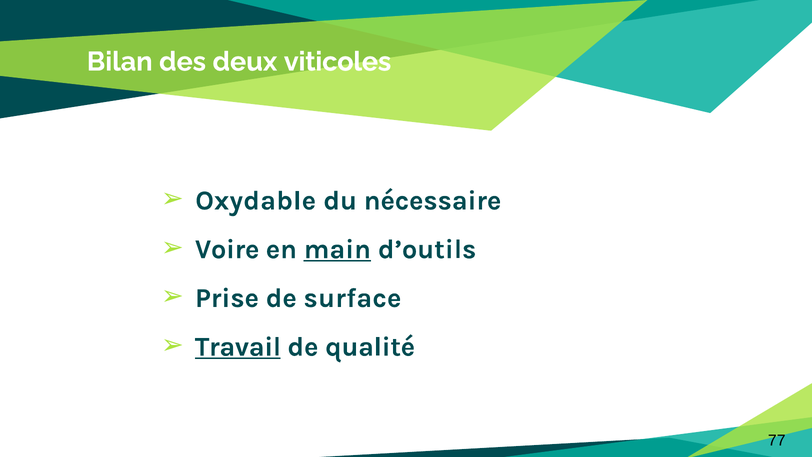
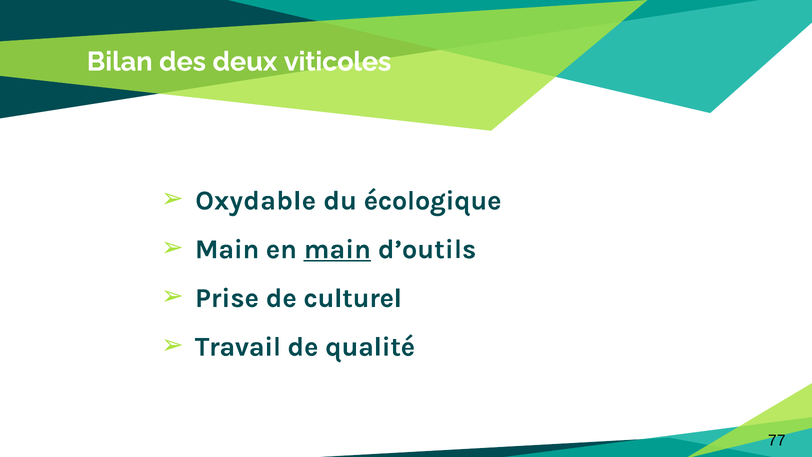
nécessaire: nécessaire -> écologique (433, 200)
Voire: Voire -> Main (227, 249)
surface: surface -> culturel (353, 298)
Travail underline: present -> none (238, 347)
